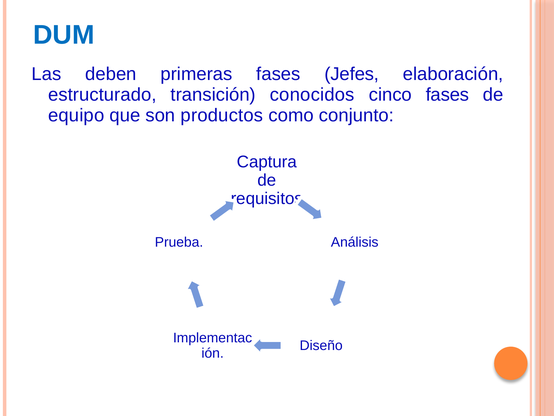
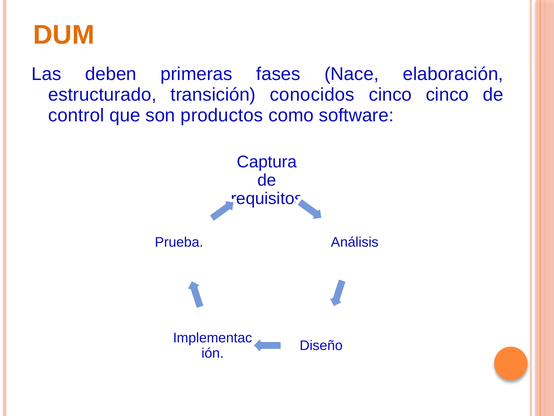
DUM colour: blue -> orange (64, 35)
Jefes: Jefes -> Nace (352, 74)
cinco fases: fases -> cinco (447, 95)
equipo: equipo -> control (76, 115)
conjunto: conjunto -> software (356, 115)
